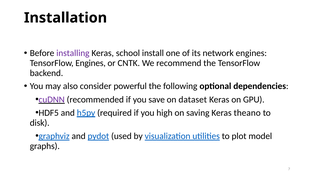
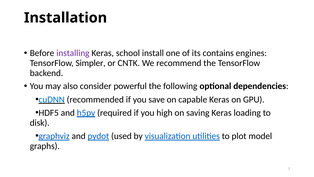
network: network -> contains (218, 53)
TensorFlow Engines: Engines -> Simpler (91, 63)
cuDNN colour: purple -> blue (52, 99)
dataset: dataset -> capable (193, 99)
theano: theano -> loading (247, 113)
